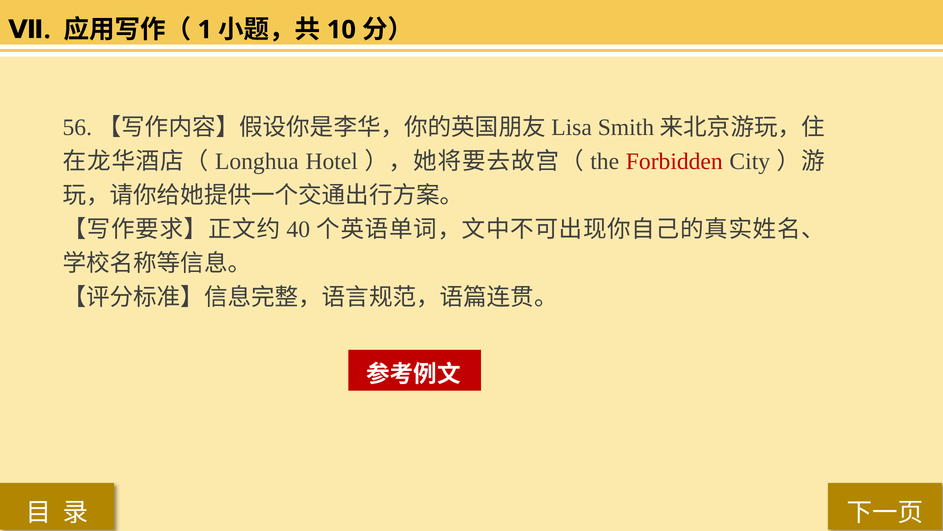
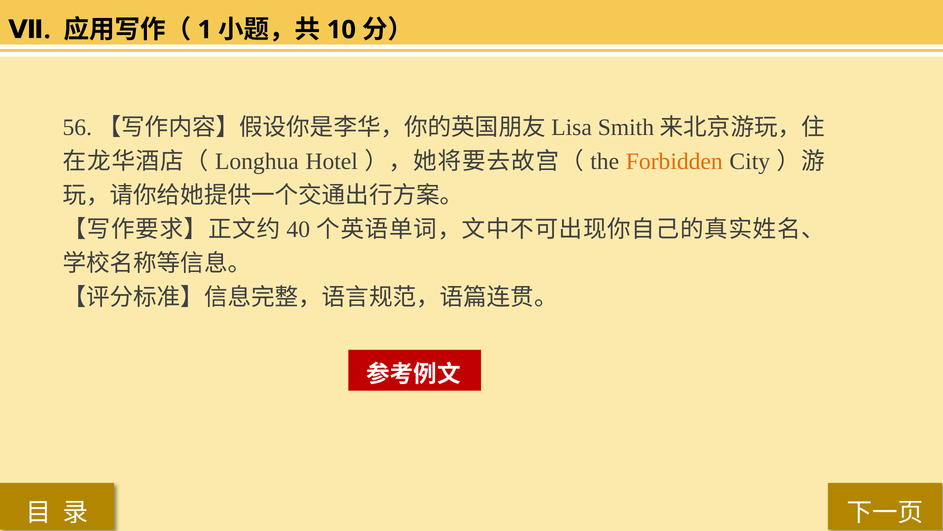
Forbidden colour: red -> orange (674, 161)
